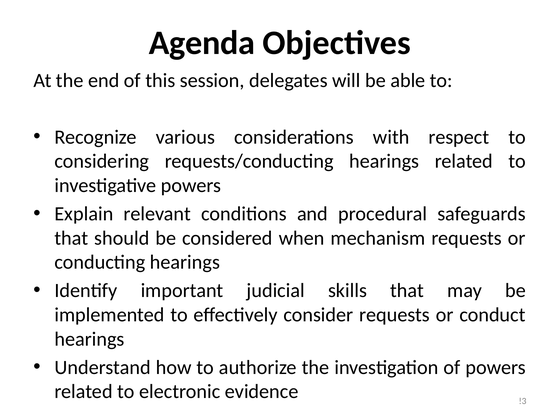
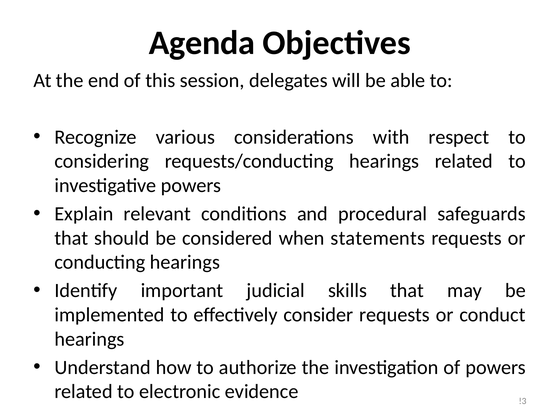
mechanism: mechanism -> statements (378, 238)
